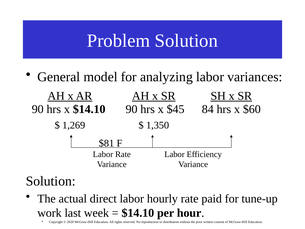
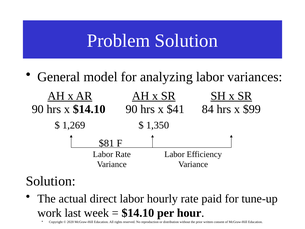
$45: $45 -> $41 (176, 109)
$60: $60 -> $99 (252, 109)
